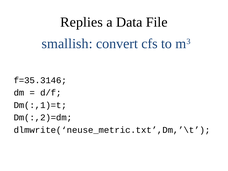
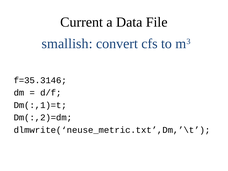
Replies: Replies -> Current (82, 22)
